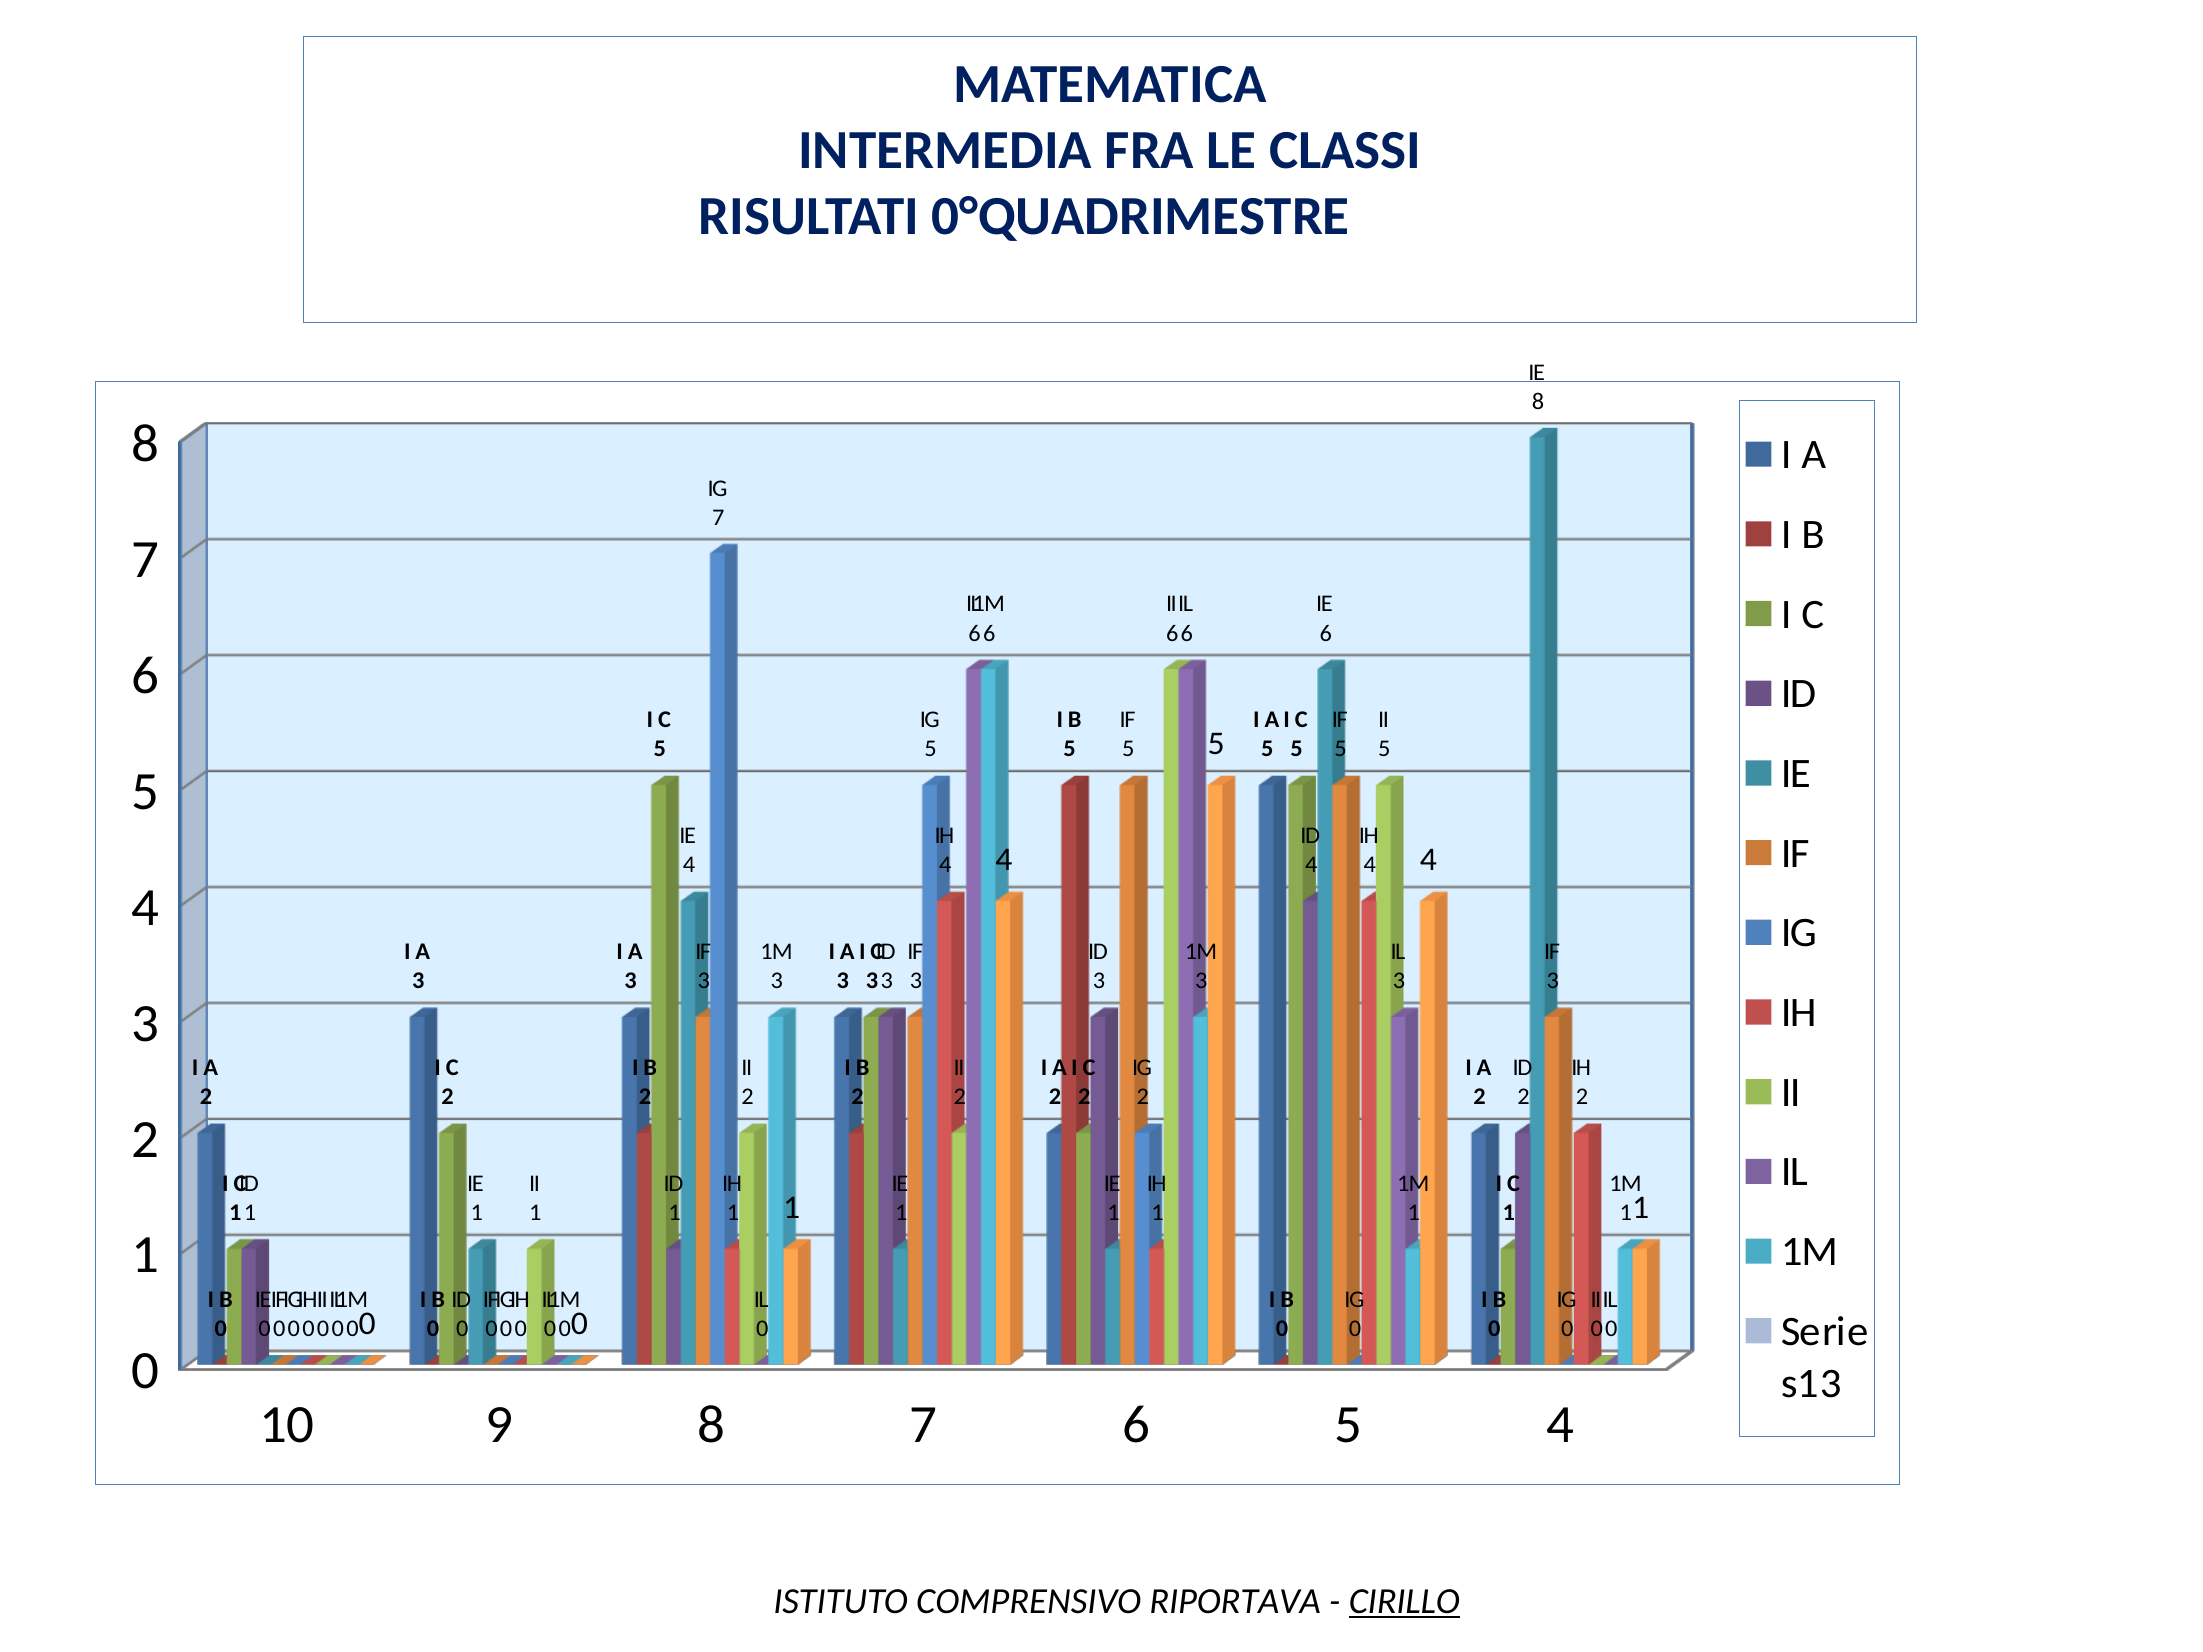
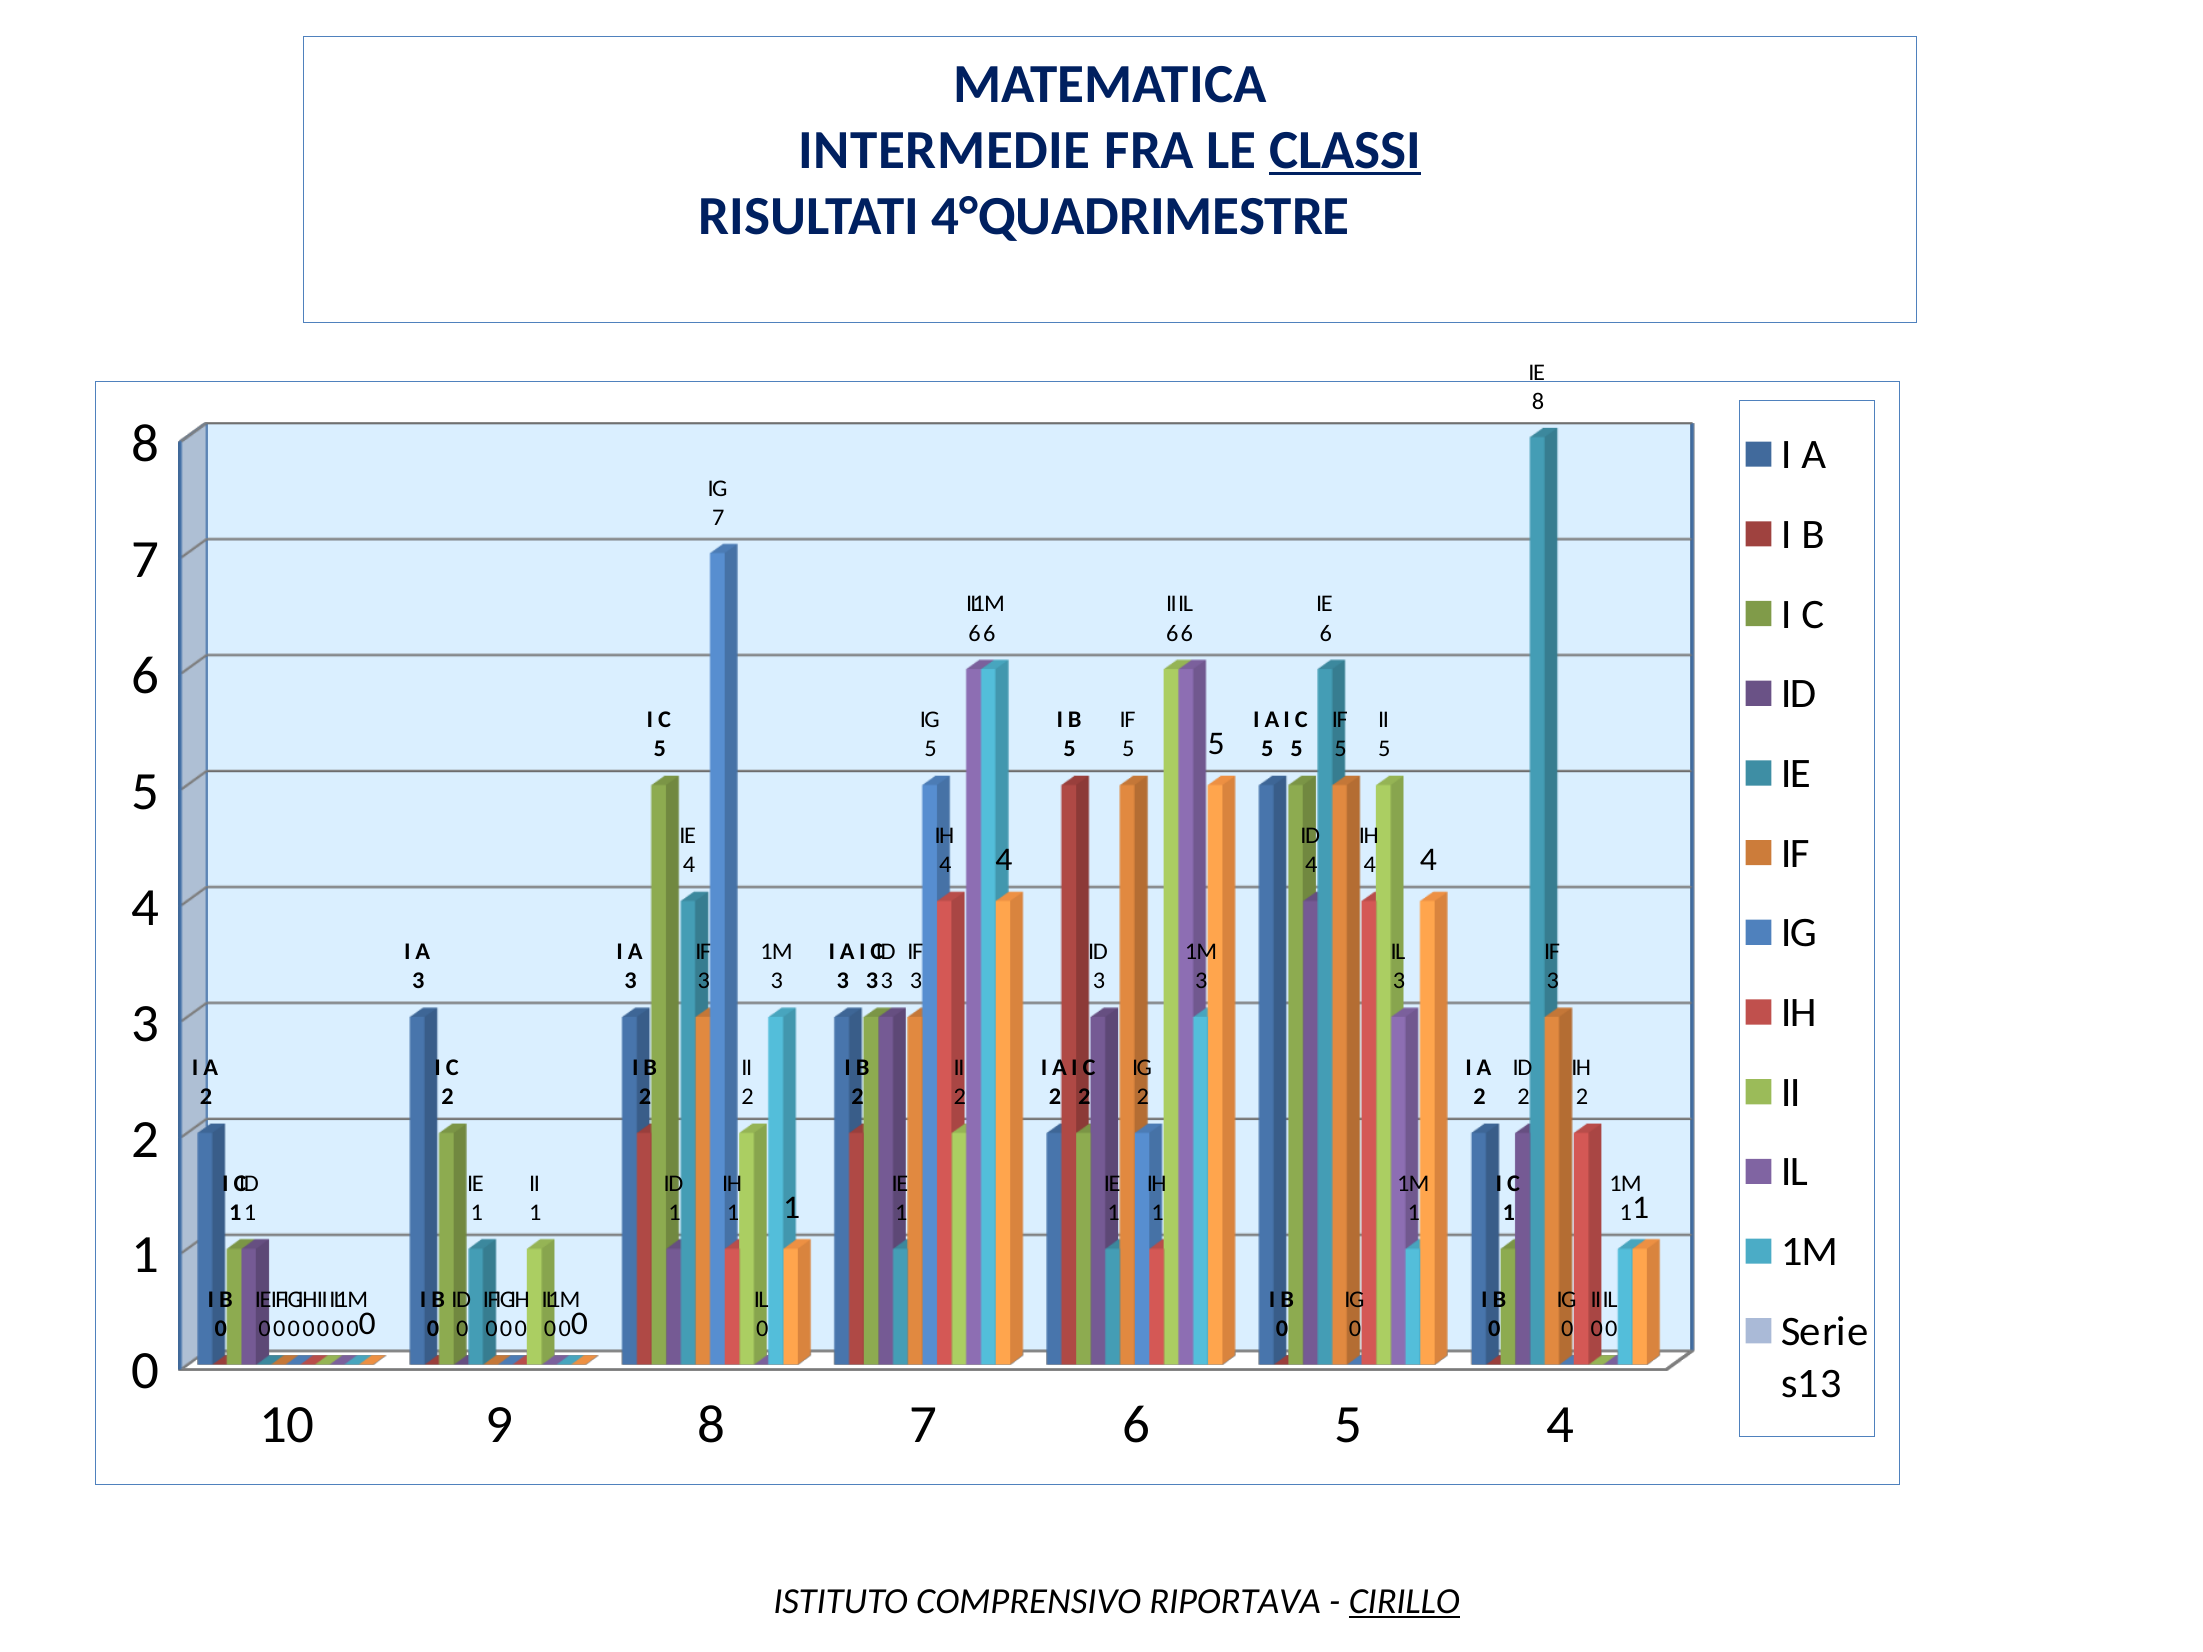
INTERMEDIA: INTERMEDIA -> INTERMEDIE (945, 150)
CLASSI underline: none -> present (1345, 150)
0°QUADRIMESTRE: 0°QUADRIMESTRE -> 4°QUADRIMESTRE (1141, 216)
